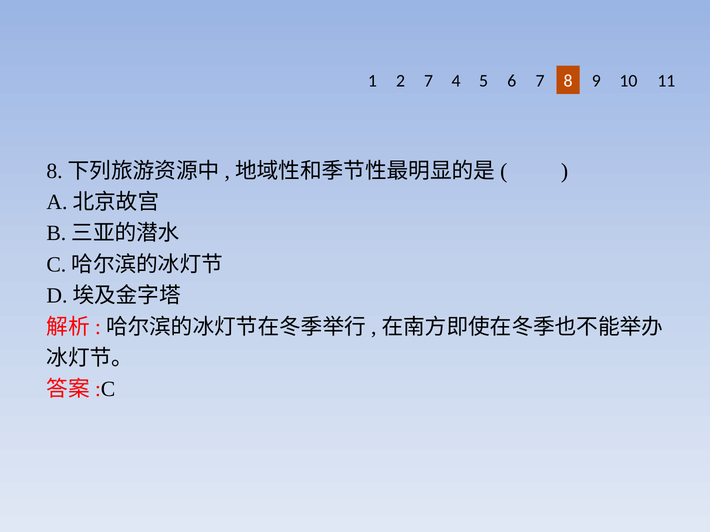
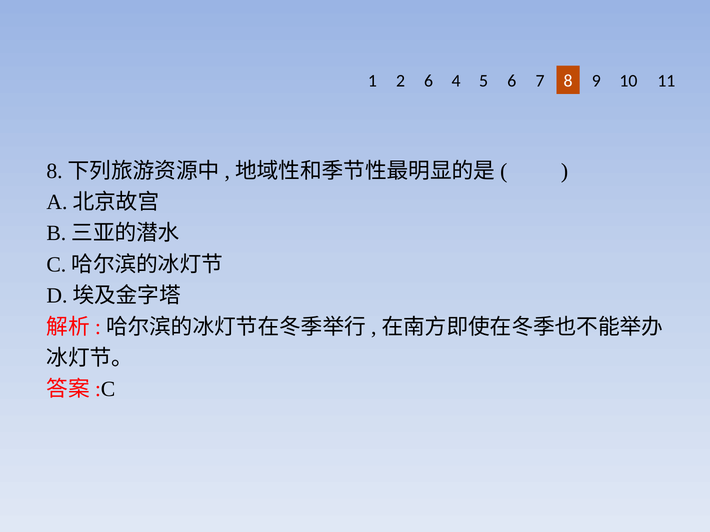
2 7: 7 -> 6 (429, 81)
